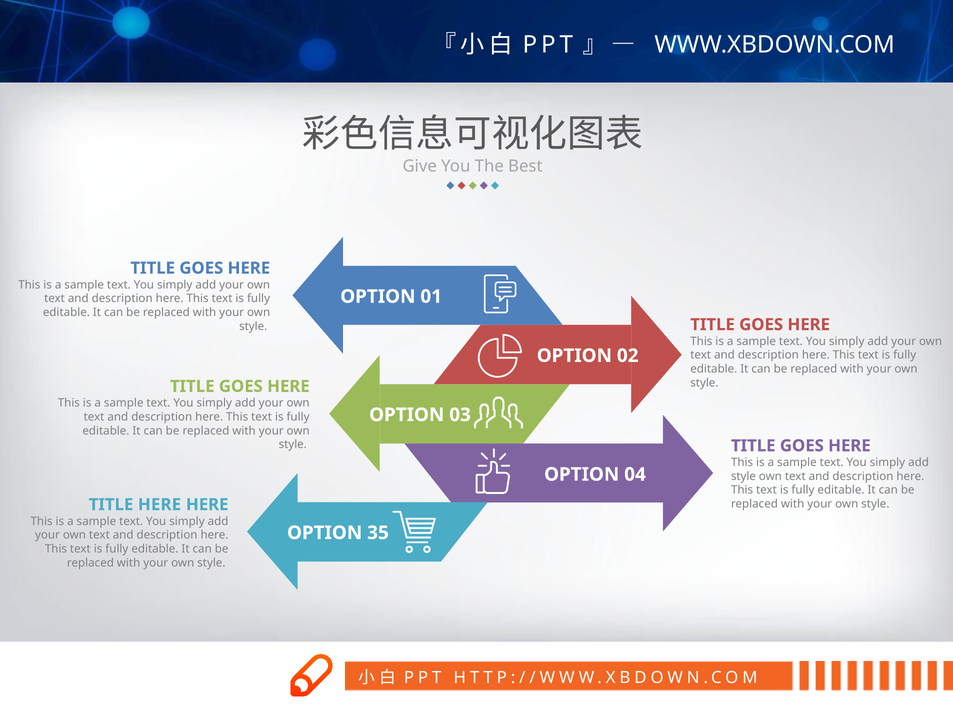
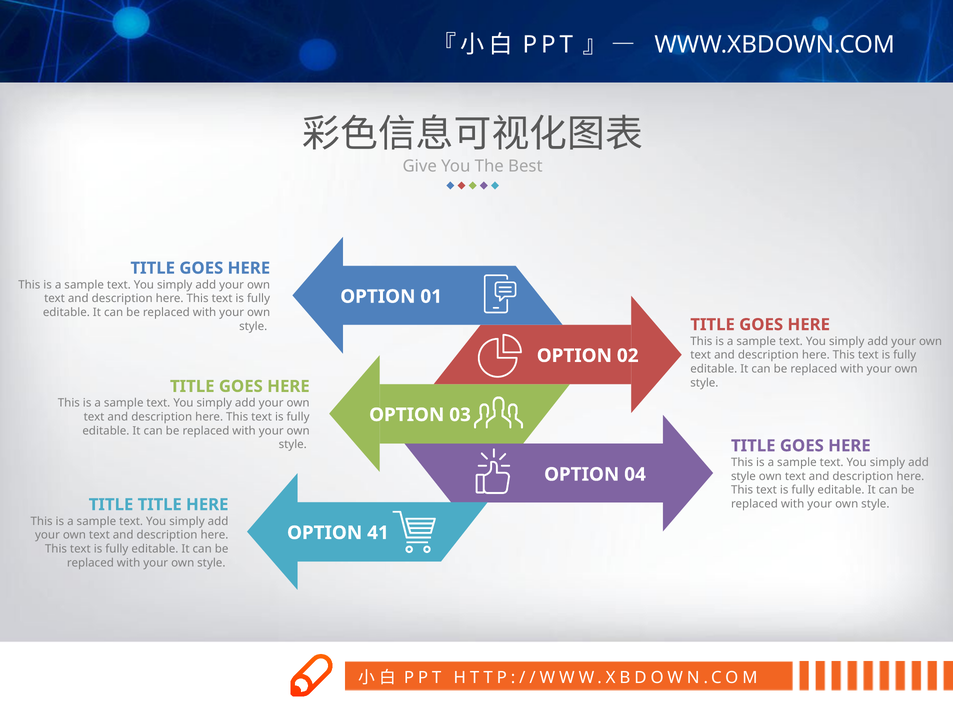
TITLE HERE: HERE -> TITLE (160, 504)
35: 35 -> 41 (378, 533)
